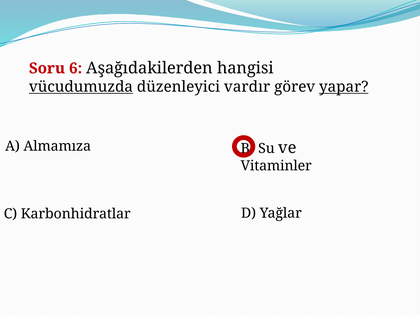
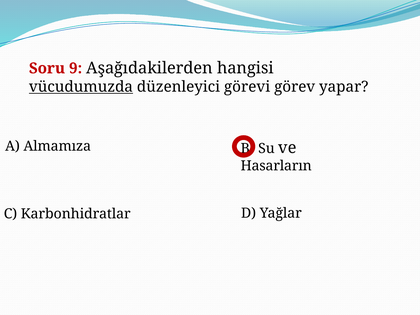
6: 6 -> 9 (76, 68)
vardır: vardır -> görevi (247, 87)
yapar underline: present -> none (344, 87)
Vitaminler: Vitaminler -> Hasarların (276, 166)
